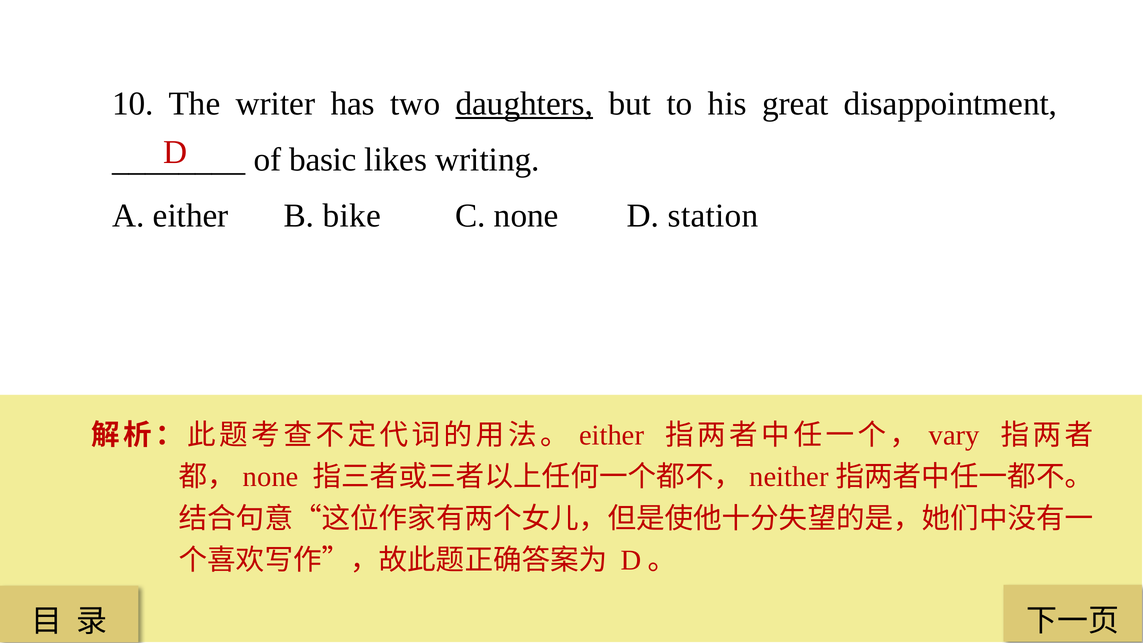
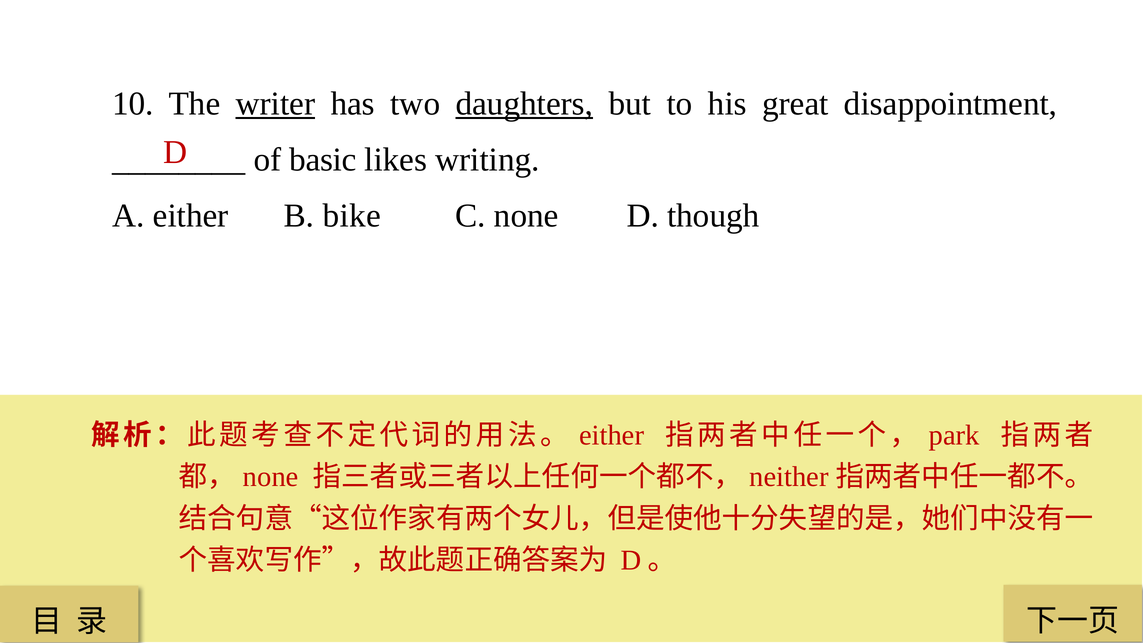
writer underline: none -> present (275, 104)
station: station -> though (713, 216)
vary: vary -> park (954, 435)
